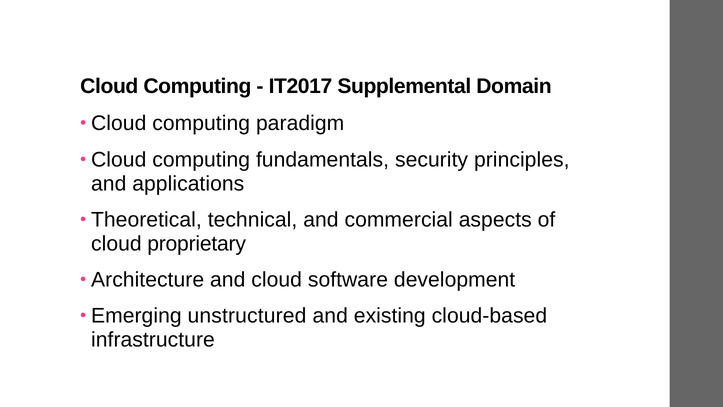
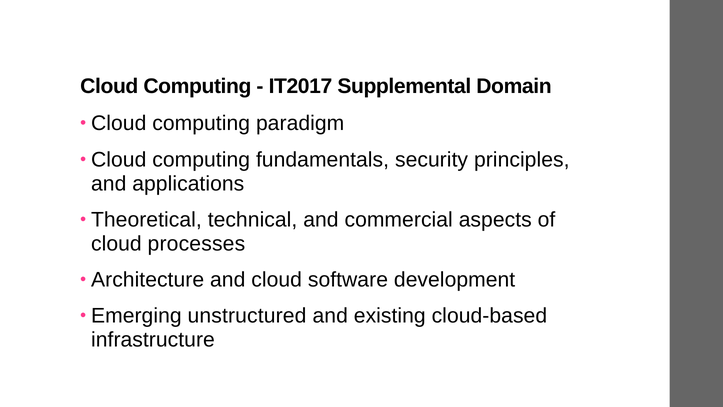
proprietary: proprietary -> processes (196, 243)
